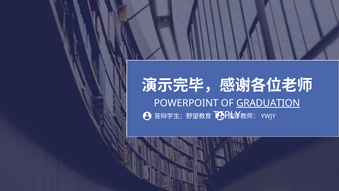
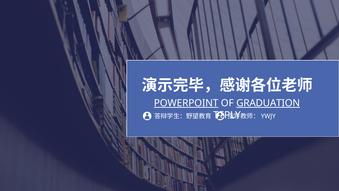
POWERPOINT underline: none -> present (186, 103)
